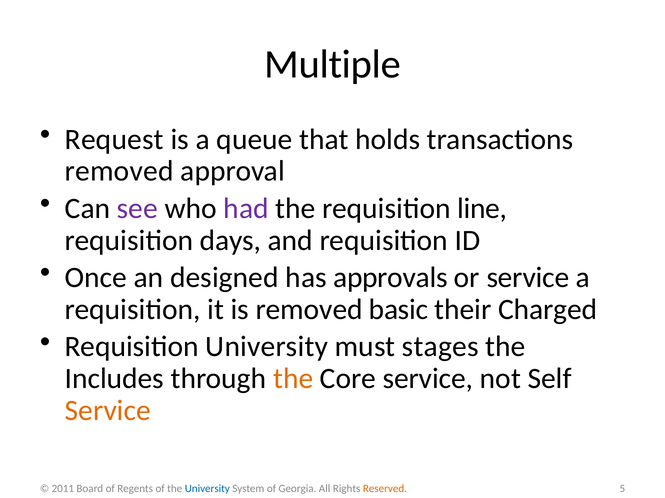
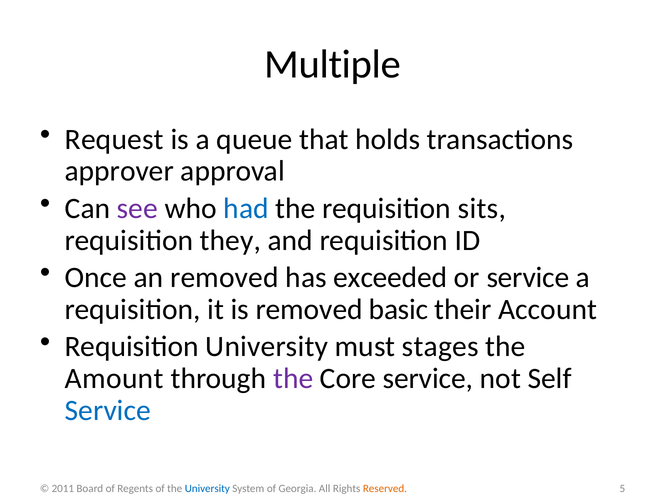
removed: removed -> approver (119, 171)
had colour: purple -> blue (246, 209)
line: line -> sits (482, 209)
days: days -> they (230, 241)
an designed: designed -> removed (224, 278)
approvals: approvals -> exceeded (390, 278)
Charged: Charged -> Account (548, 310)
Includes: Includes -> Amount (114, 379)
the colour: orange -> purple (293, 379)
Service colour: orange -> blue (108, 411)
